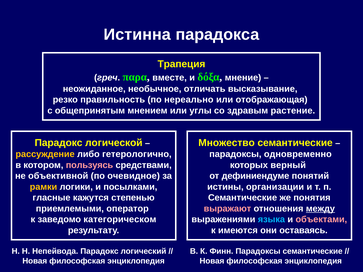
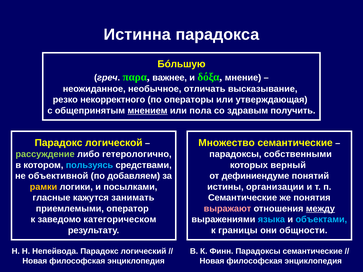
Трапеция: Трапеция -> Бóльшую (181, 64)
вместе: вместе -> важнее (170, 78)
правильность: правильность -> некорректного (113, 100)
нереально: нереально -> операторы (189, 100)
отображающая: отображающая -> утверждающая (272, 100)
мнением underline: none -> present (147, 111)
углы: углы -> пола (200, 111)
растение: растение -> получить (293, 111)
рассуждение colour: yellow -> light green (45, 154)
одновременно: одновременно -> собственными (298, 154)
пользуясь colour: pink -> light blue (89, 165)
очевидное: очевидное -> добавляем (134, 176)
степенью: степенью -> занимать (133, 198)
объектами colour: pink -> light blue (321, 220)
имеются: имеются -> границы (238, 231)
оставаясь: оставаясь -> общности (303, 231)
